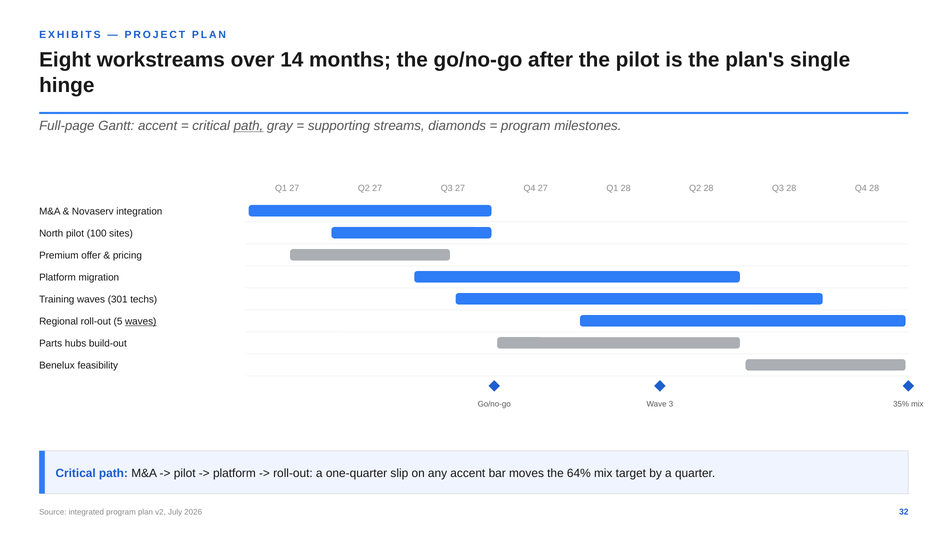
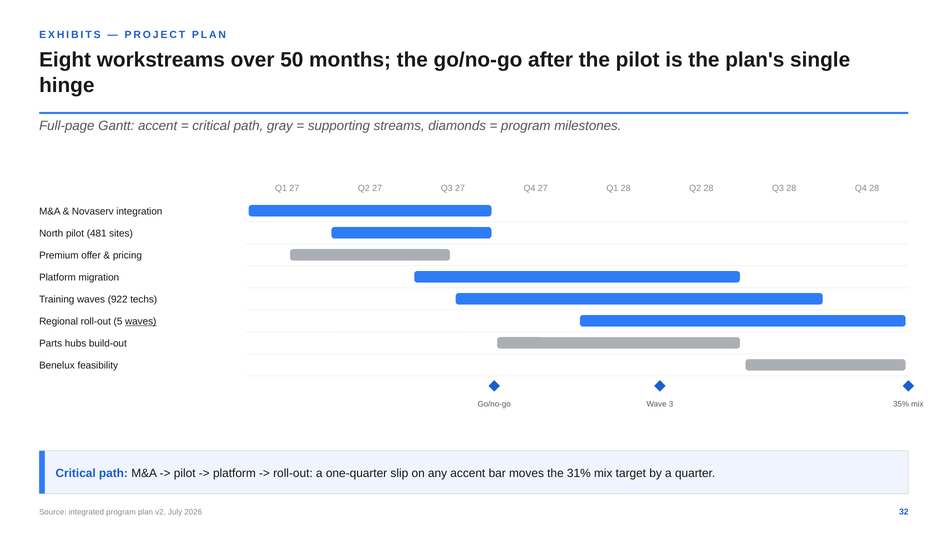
14: 14 -> 50 (292, 60)
path underline: present -> none (248, 126)
100: 100 -> 481 (97, 233)
301: 301 -> 922 (118, 299)
64%: 64% -> 31% (579, 473)
